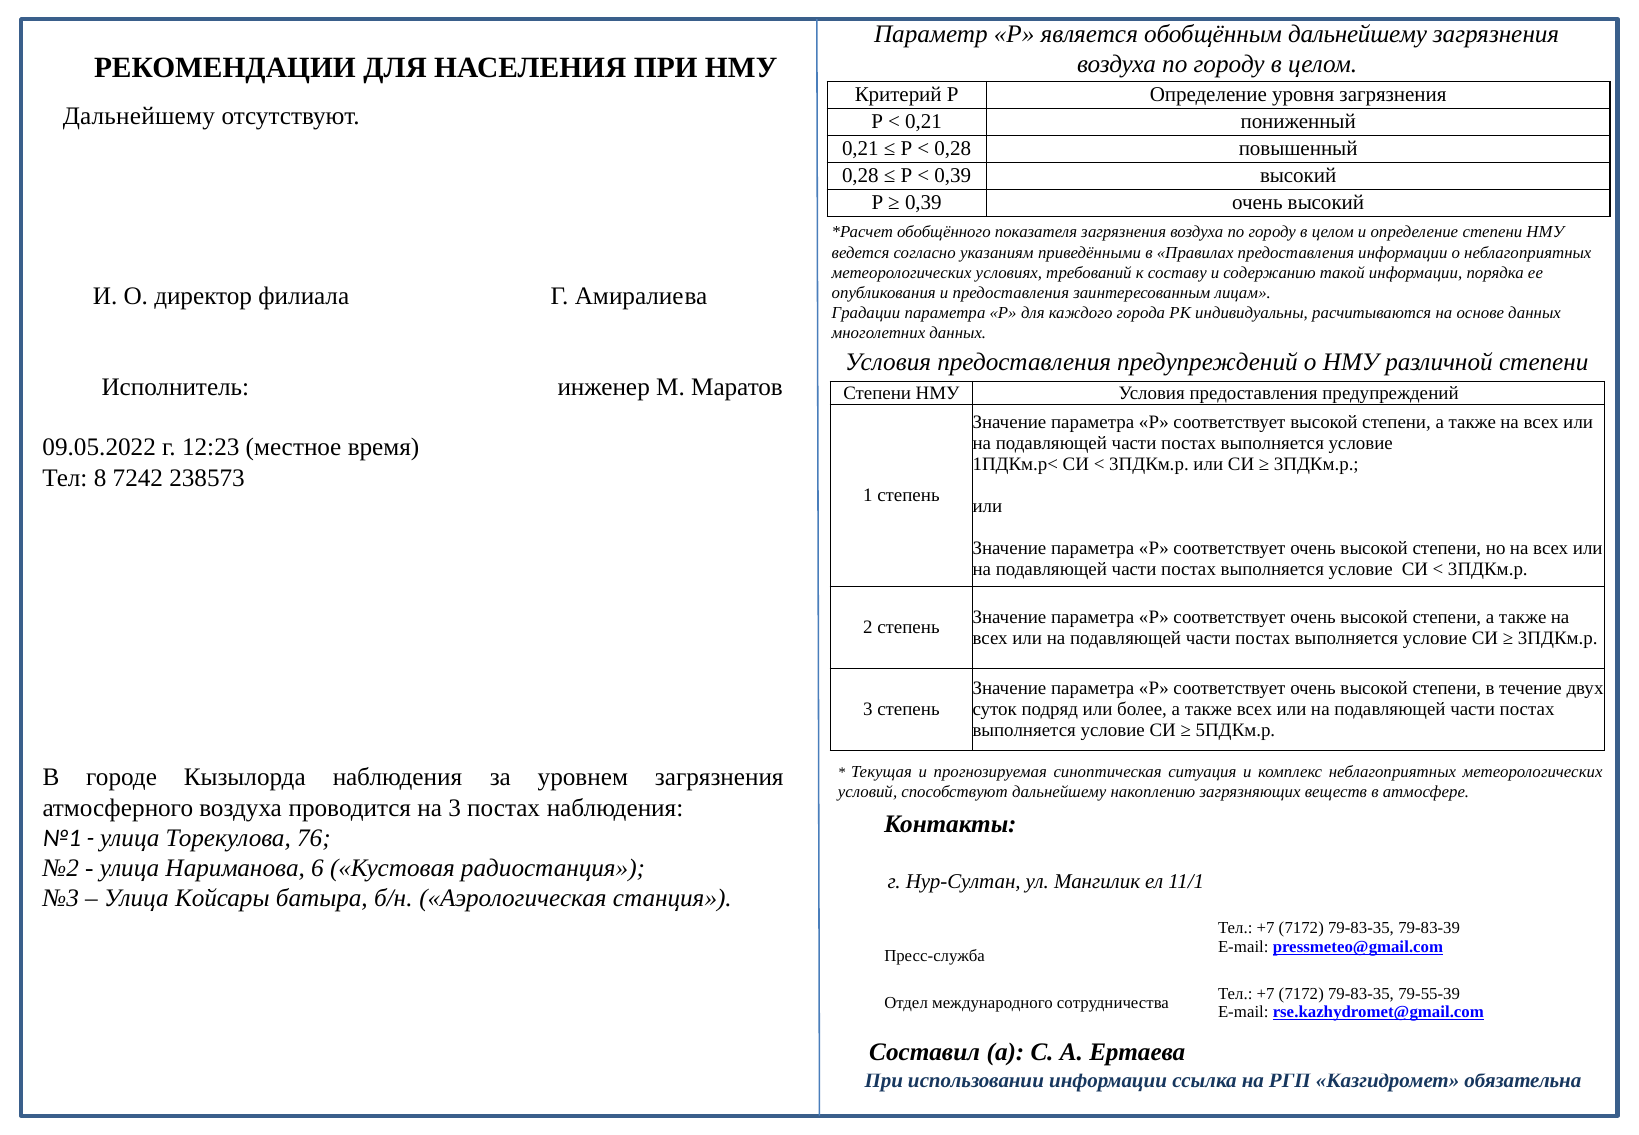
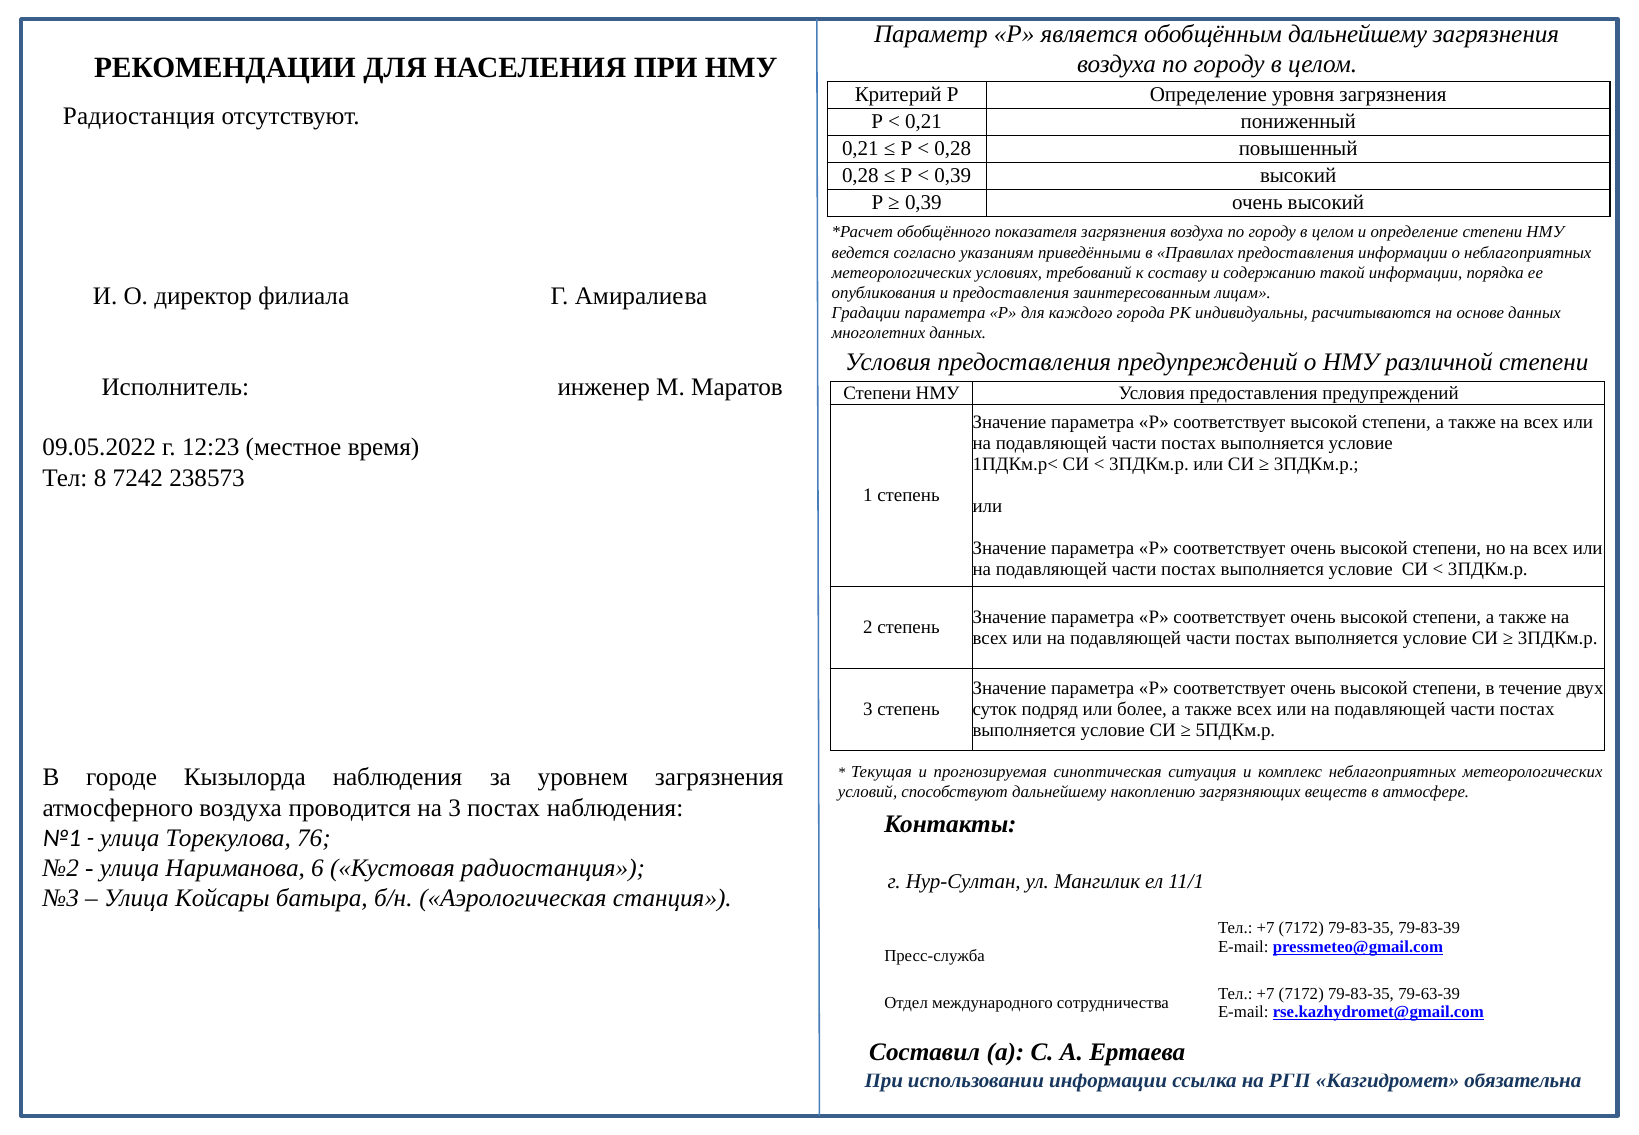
Дальнейшему: Дальнейшему -> Радиостанция (139, 116)
79-55-39: 79-55-39 -> 79-63-39 (1429, 993)
